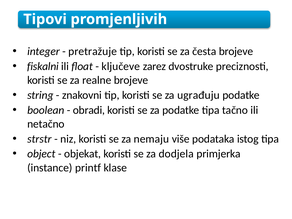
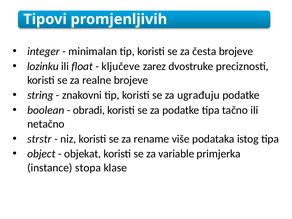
pretražuje: pretražuje -> minimalan (93, 51)
fiskalni: fiskalni -> lozinku (43, 66)
nemaju: nemaju -> rename (151, 139)
dodjela: dodjela -> variable (176, 154)
printf: printf -> stopa (88, 168)
